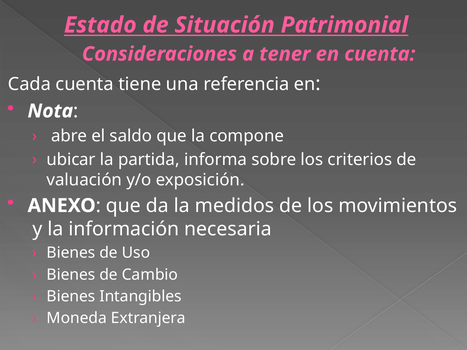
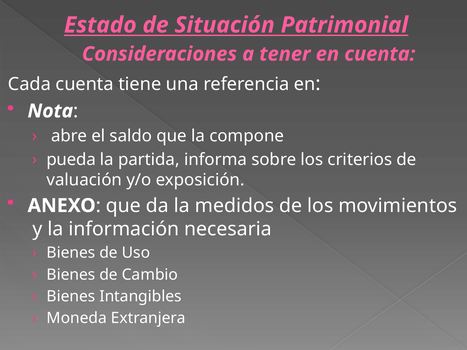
ubicar: ubicar -> pueda (71, 160)
